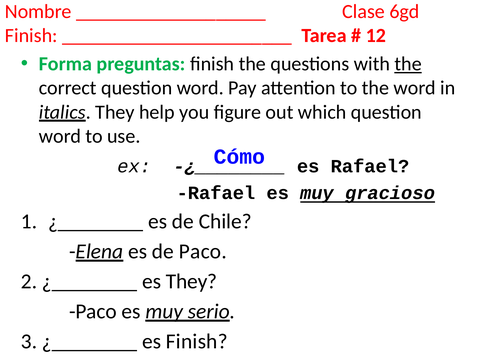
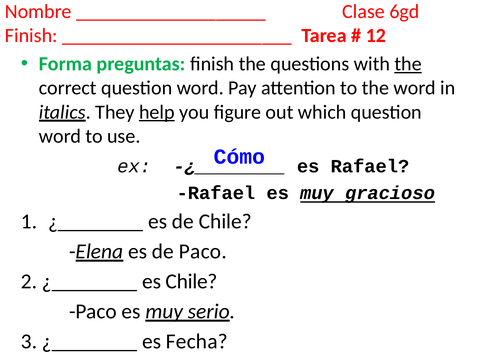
help underline: none -> present (157, 112)
es They: They -> Chile (192, 282)
es Finish: Finish -> Fecha (197, 342)
